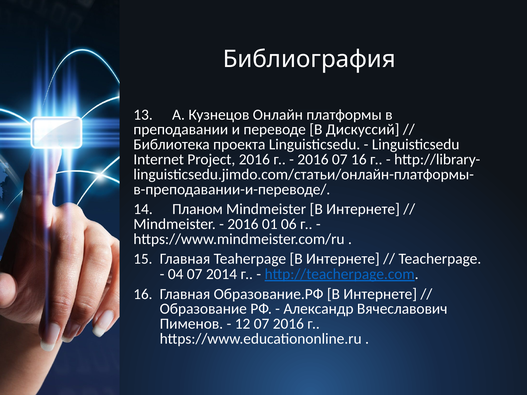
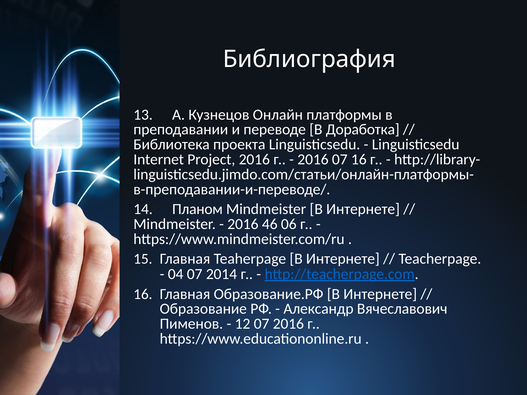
Дискуссий: Дискуссий -> Доработка (363, 130)
01: 01 -> 46 (270, 224)
